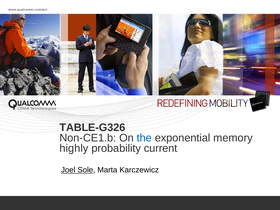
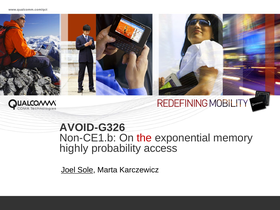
TABLE-G326: TABLE-G326 -> AVOID-G326 (92, 127)
the colour: blue -> red (144, 138)
current: current -> access (161, 148)
